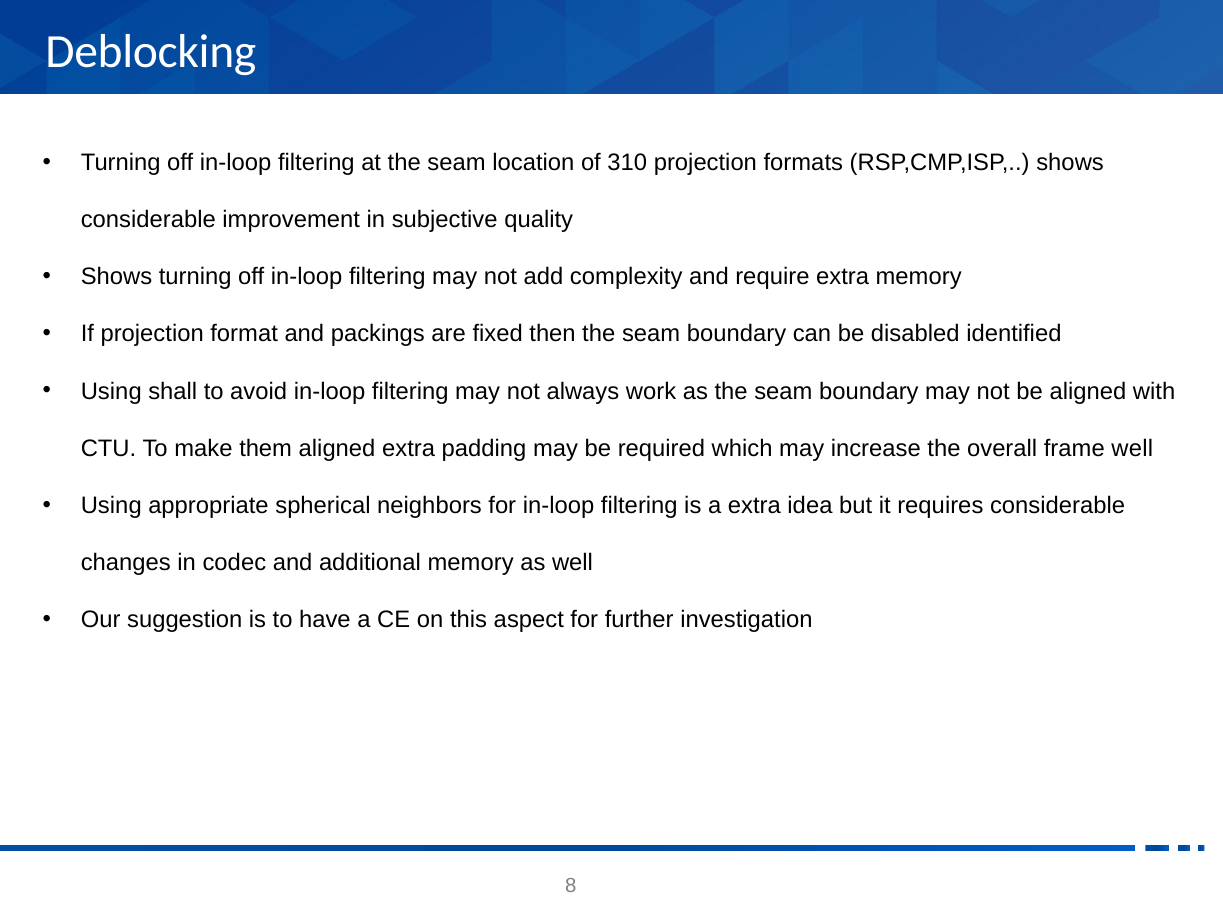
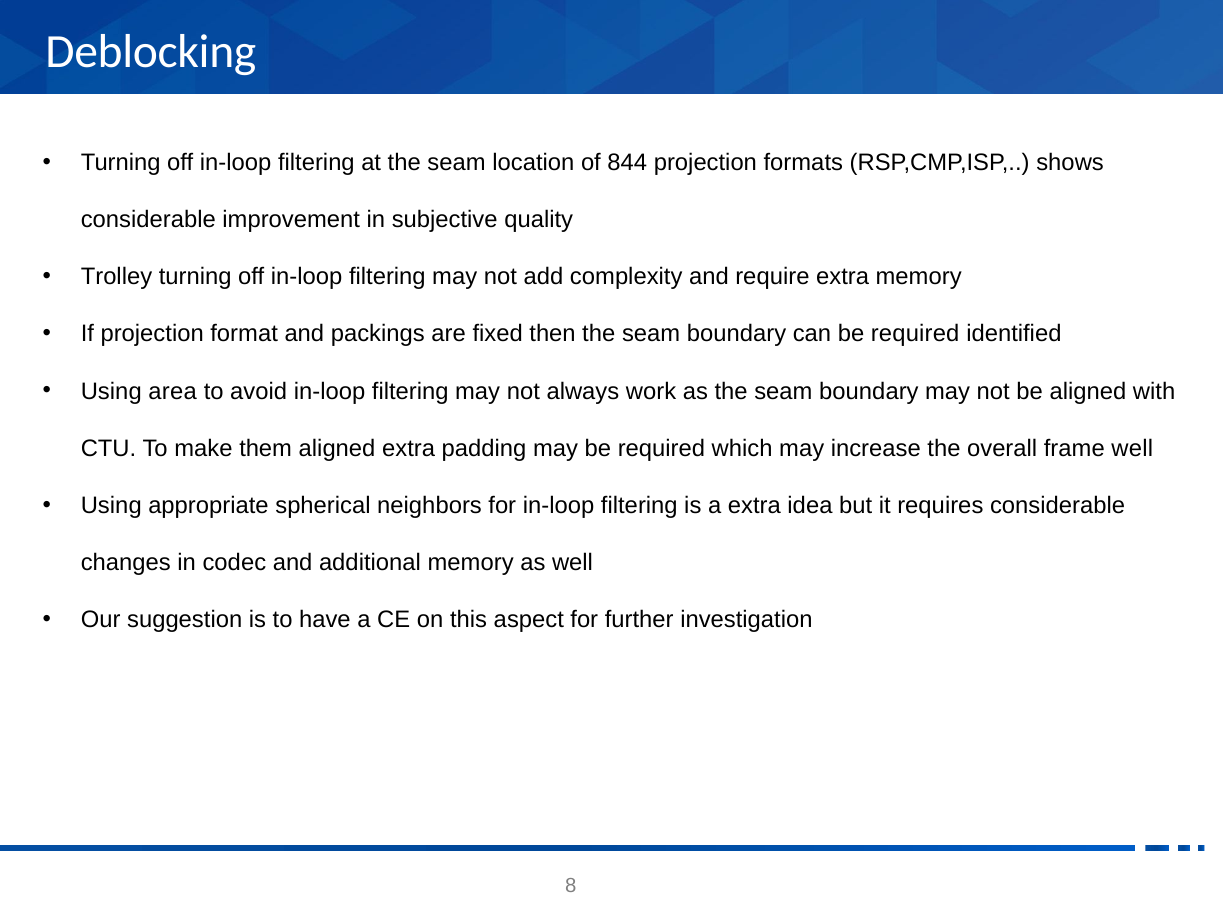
310: 310 -> 844 (627, 163)
Shows: Shows -> Trolley (117, 277)
can be disabled: disabled -> required (915, 334)
shall: shall -> area (173, 391)
